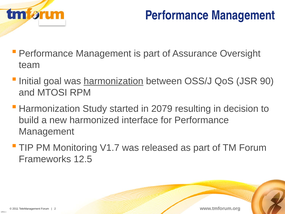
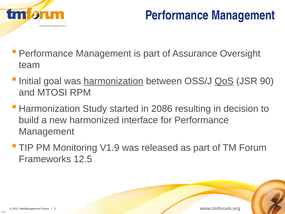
QoS underline: none -> present (224, 81)
2079: 2079 -> 2086 (162, 109)
V1.7: V1.7 -> V1.9 (110, 148)
